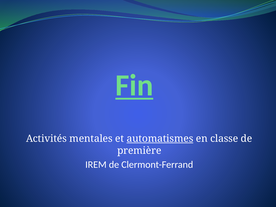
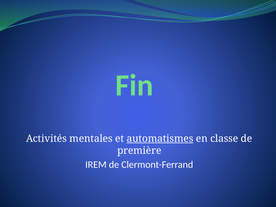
Fin underline: present -> none (134, 85)
